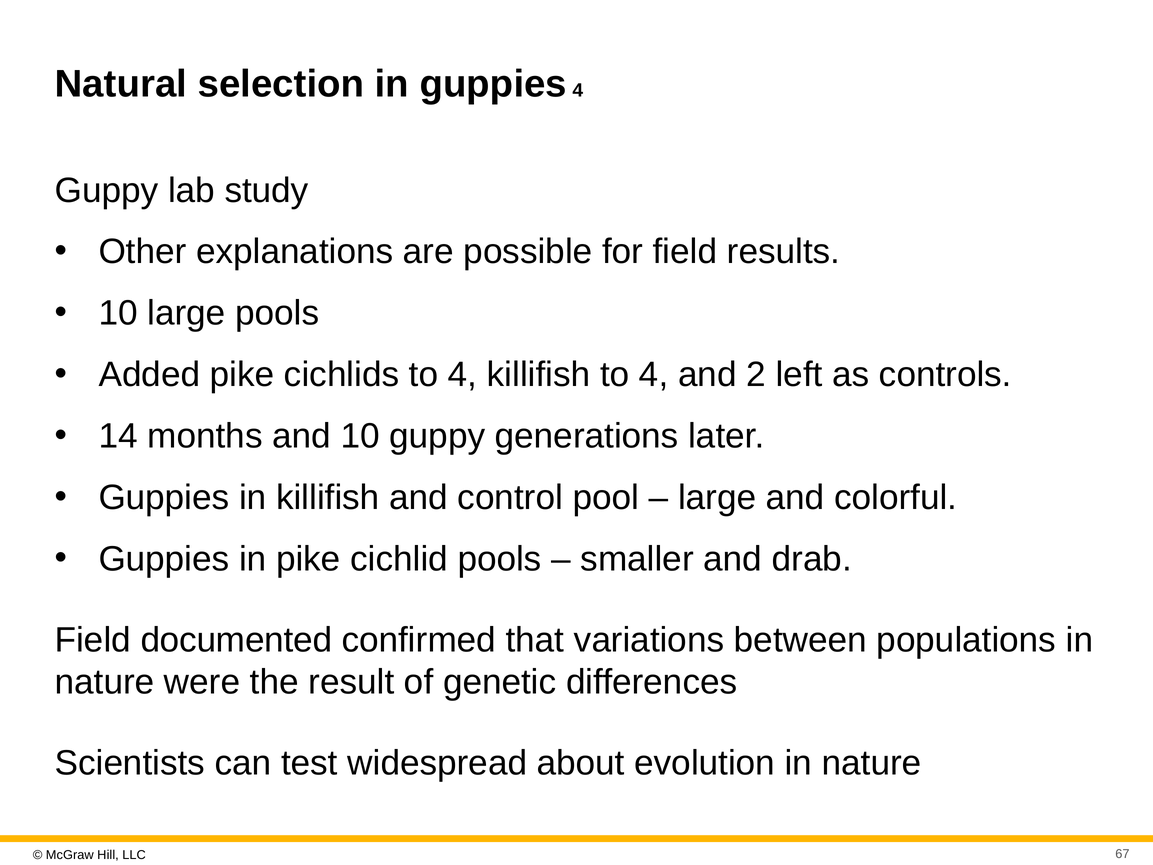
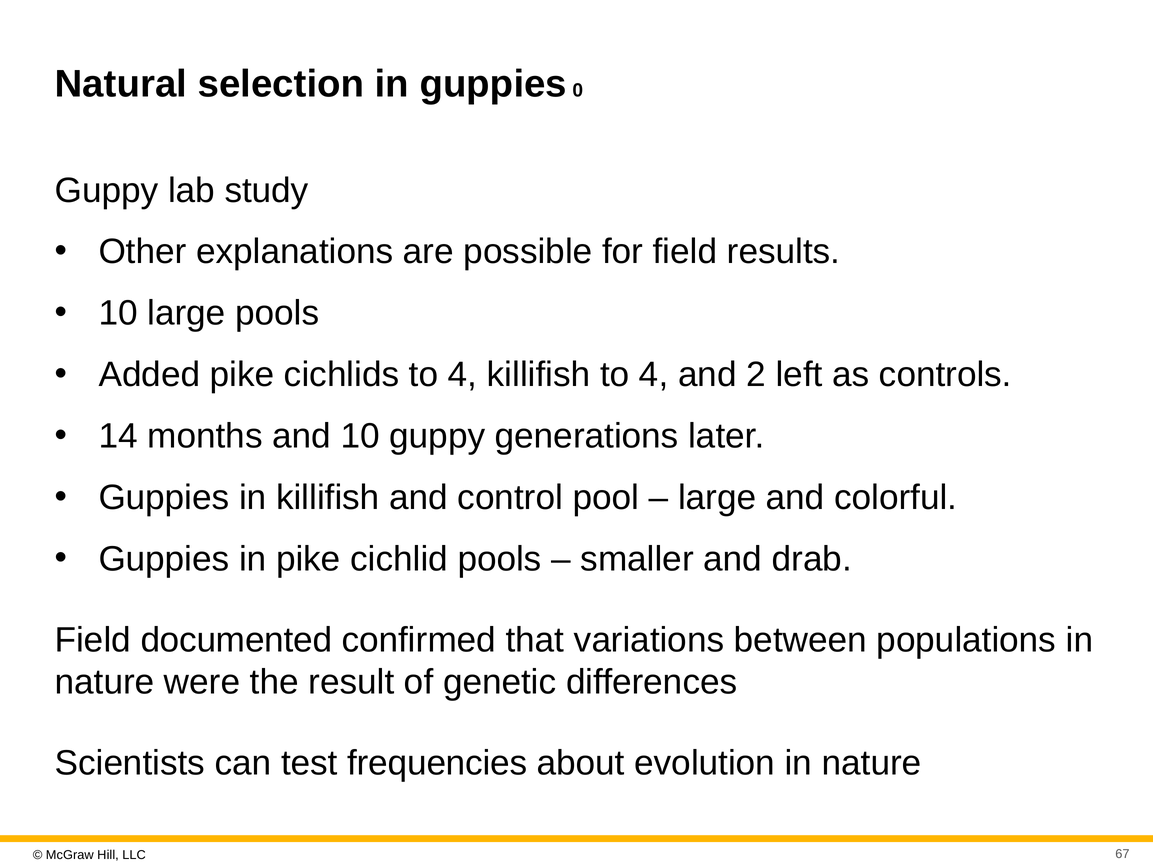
guppies 4: 4 -> 0 (578, 90)
widespread: widespread -> frequencies (437, 763)
